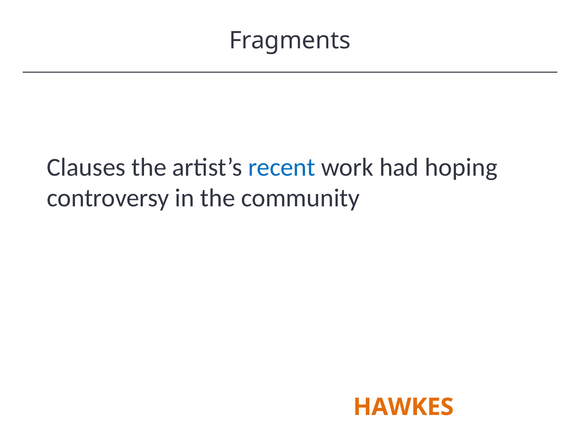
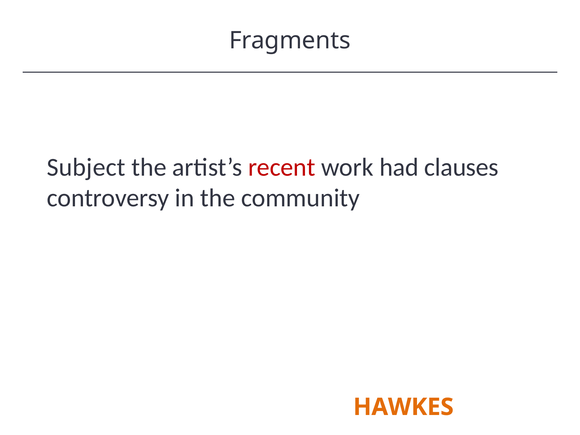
Clauses: Clauses -> Subject (86, 167)
recent colour: blue -> red (282, 167)
hoping: hoping -> clauses (461, 167)
